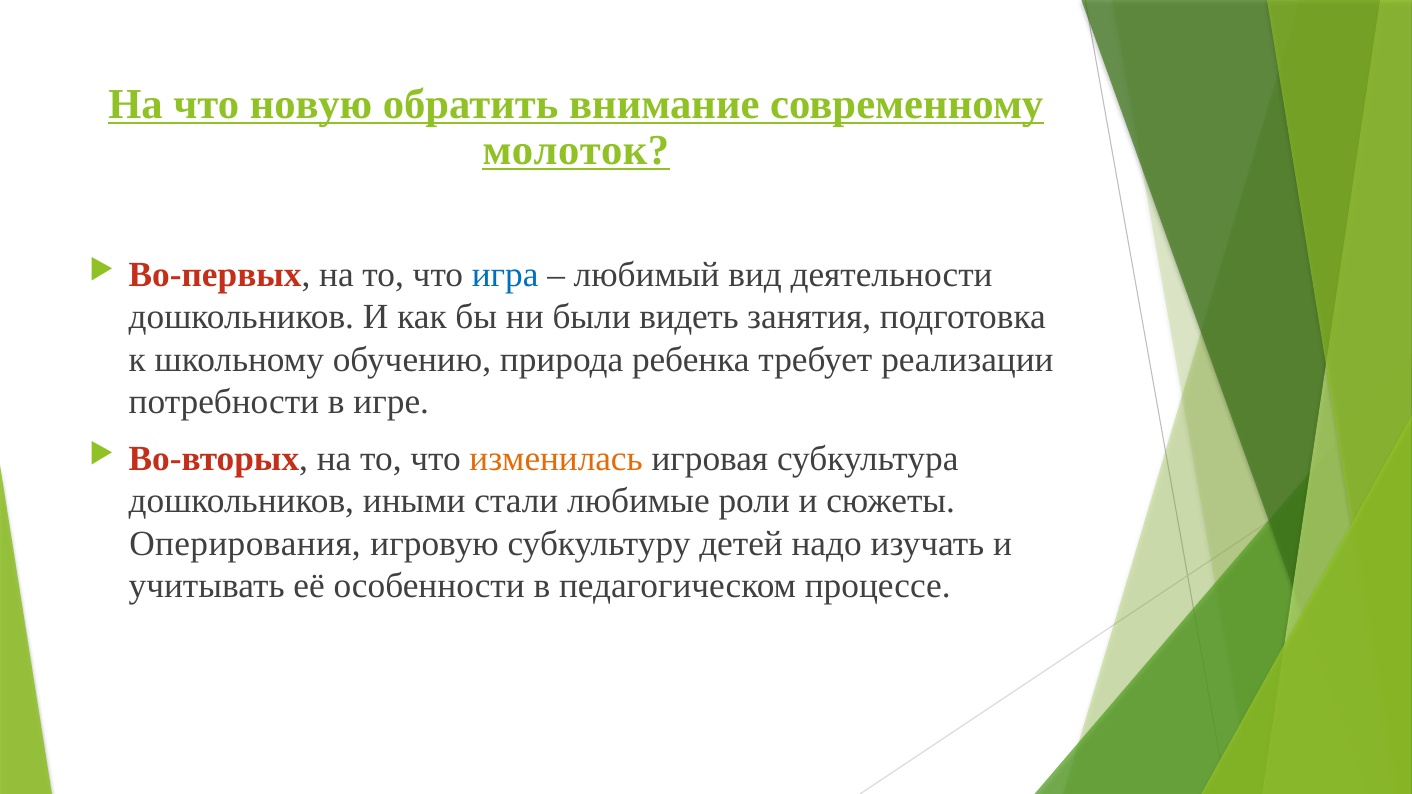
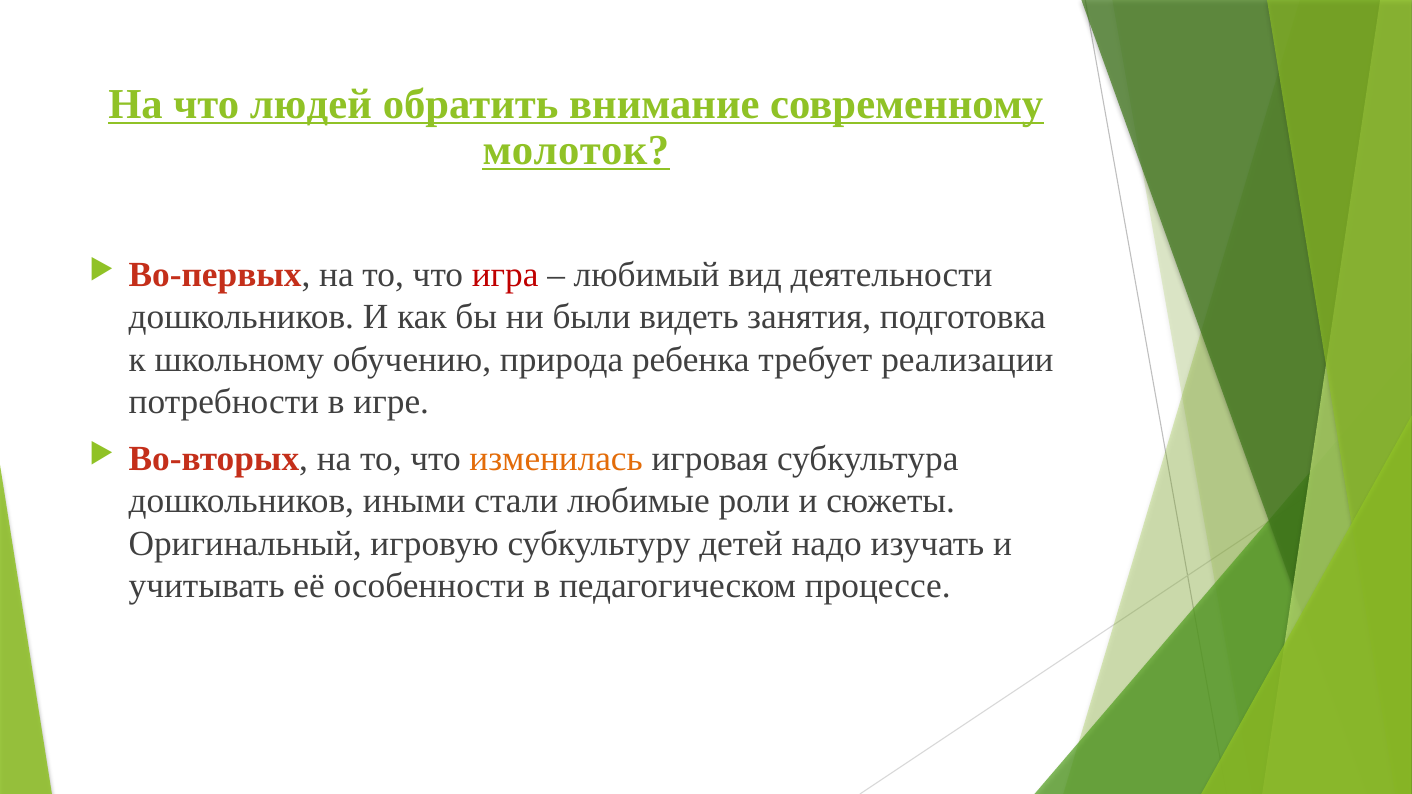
новую: новую -> людей (311, 104)
игра colour: blue -> red (505, 275)
Оперирования: Оперирования -> Оригинальный (245, 544)
